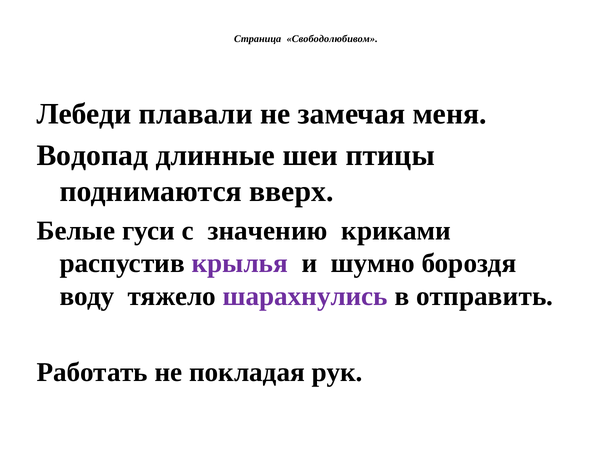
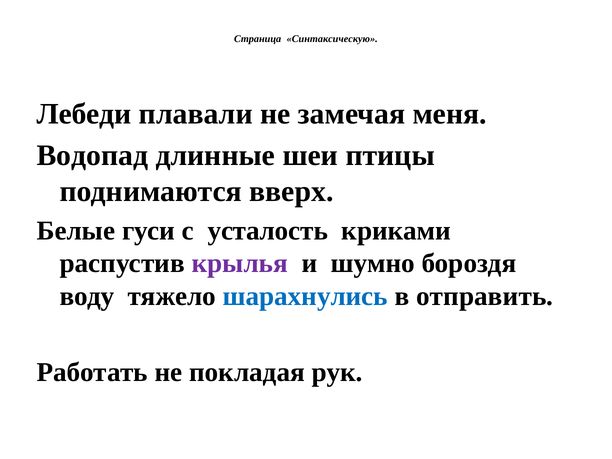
Свободолюбивом: Свободолюбивом -> Синтаксическую (332, 39)
значению: значению -> усталость (268, 231)
шарахнулись colour: purple -> blue (305, 296)
